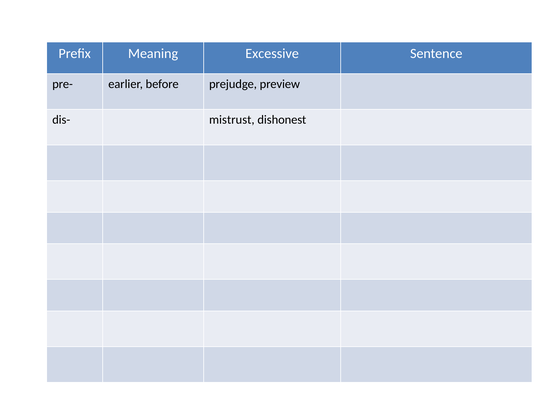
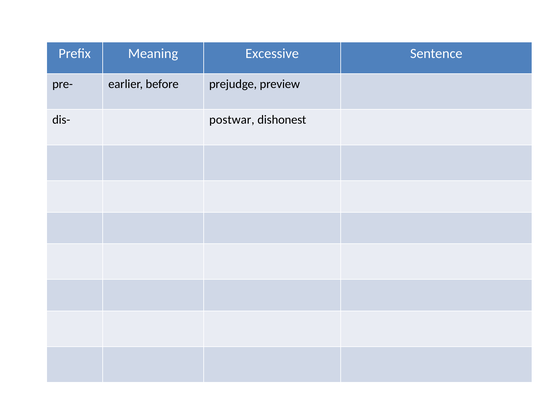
mistrust: mistrust -> postwar (232, 120)
